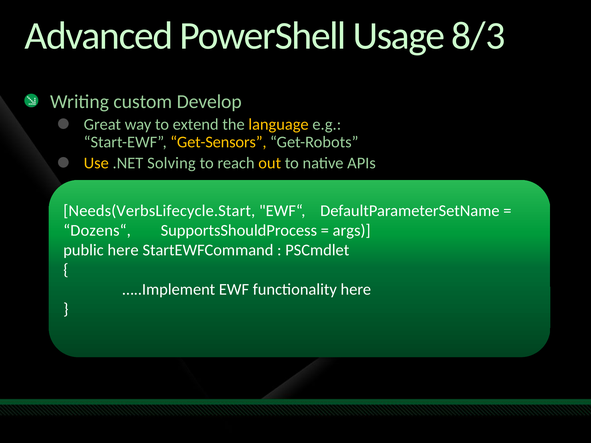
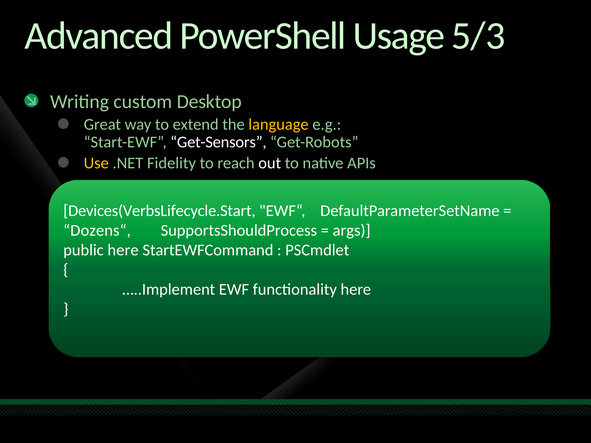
8/3: 8/3 -> 5/3 (478, 36)
Develop: Develop -> Desktop (209, 102)
Get-Sensors colour: yellow -> white (218, 142)
Solving: Solving -> Fidelity (172, 163)
out colour: yellow -> white (270, 163)
Needs(VerbsLifecycle.Start: Needs(VerbsLifecycle.Start -> Devices(VerbsLifecycle.Start (159, 211)
